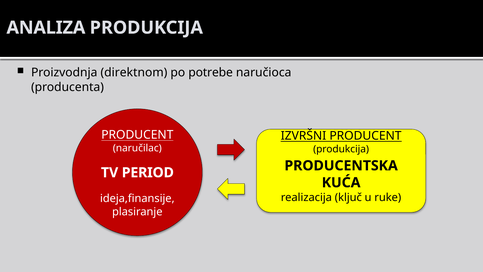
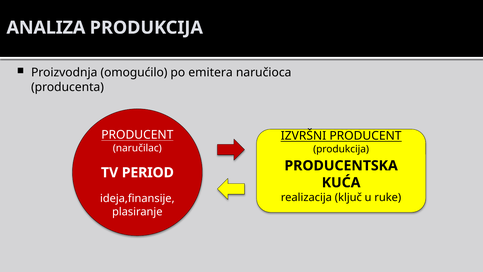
direktnom: direktnom -> omogućilo (134, 72)
potrebe: potrebe -> emitera (211, 72)
